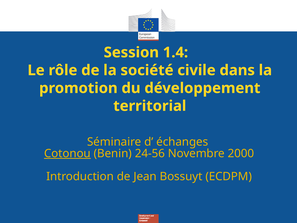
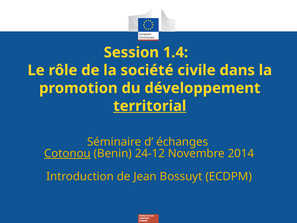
territorial underline: none -> present (150, 106)
24-56: 24-56 -> 24-12 (150, 153)
2000: 2000 -> 2014 (241, 153)
